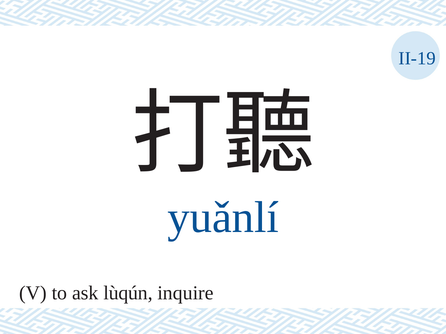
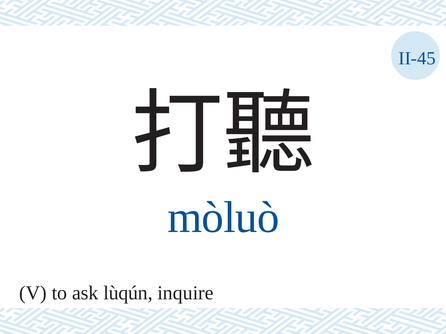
II-19: II-19 -> II-45 (417, 58)
yuǎnlí: yuǎnlí -> mòluò (223, 218)
